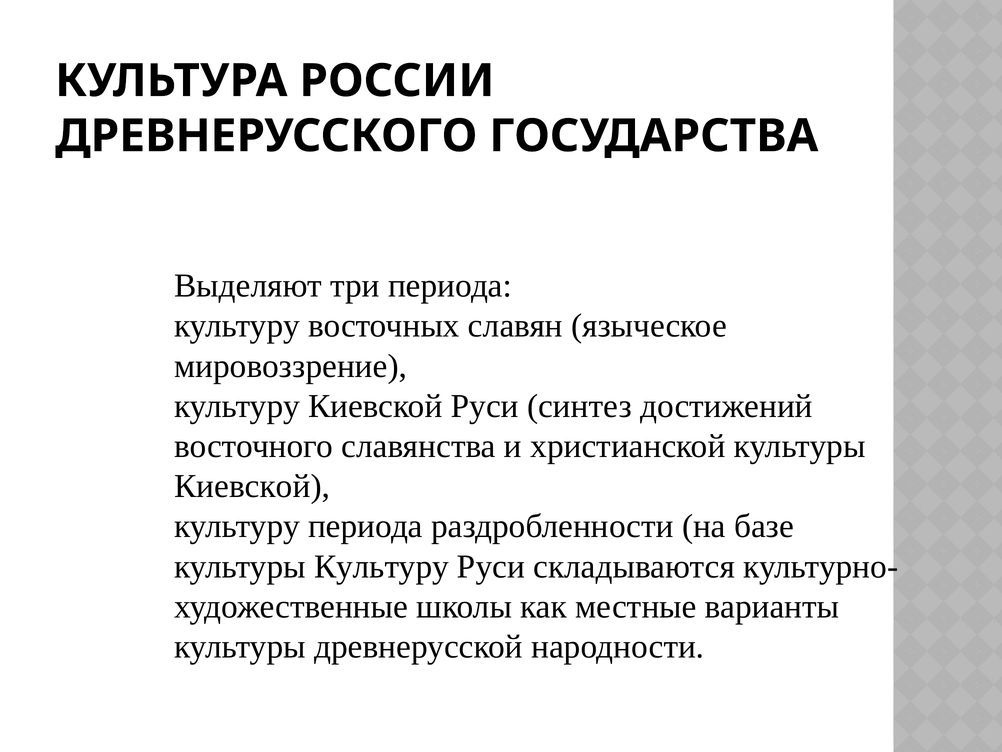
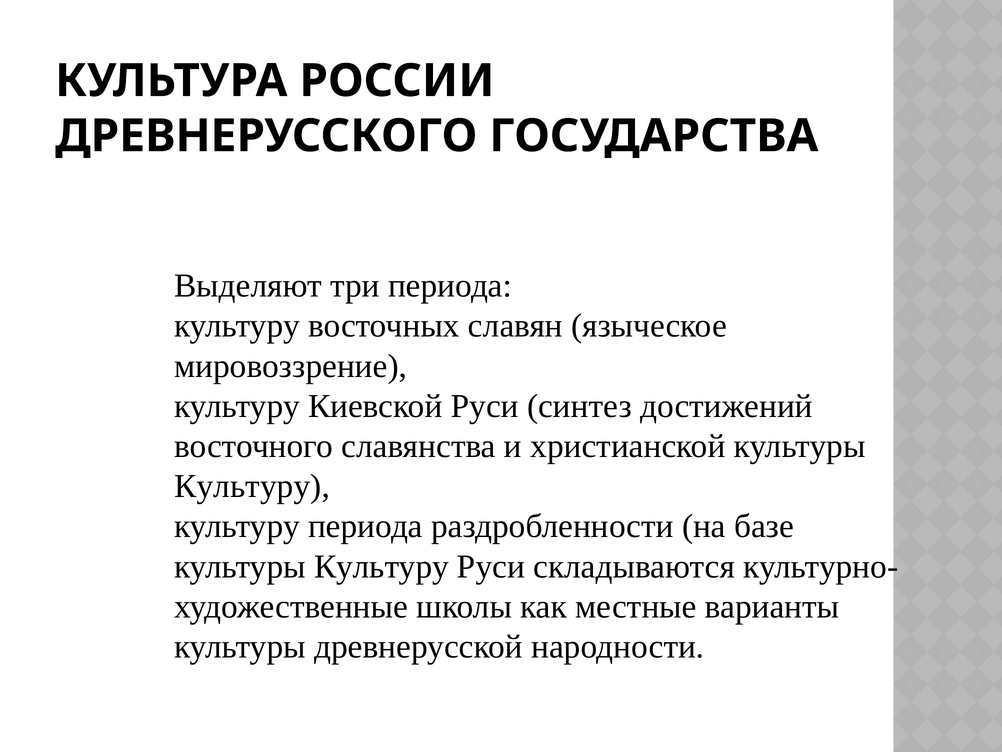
Киевской: Киевской -> Культуру (252, 486)
